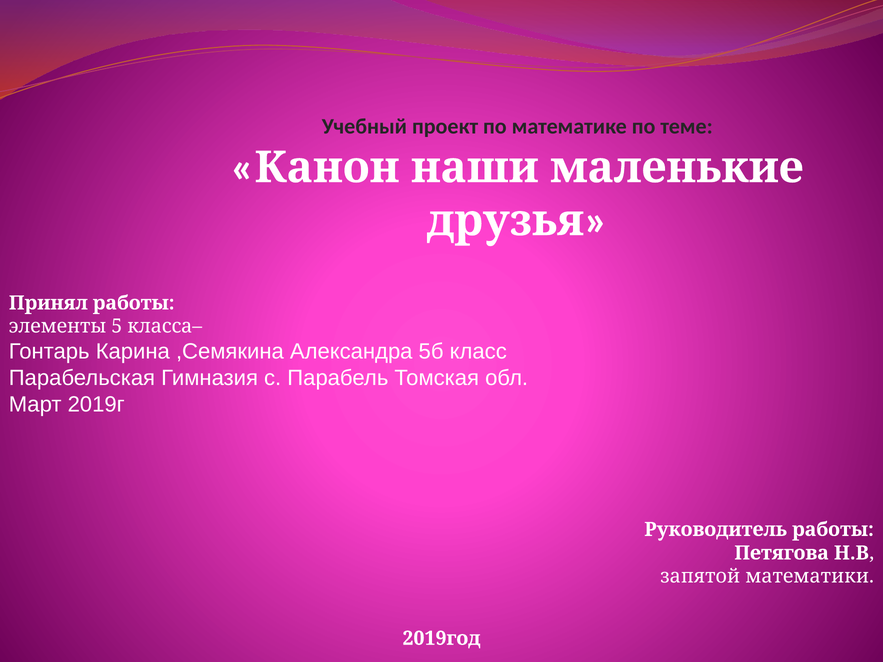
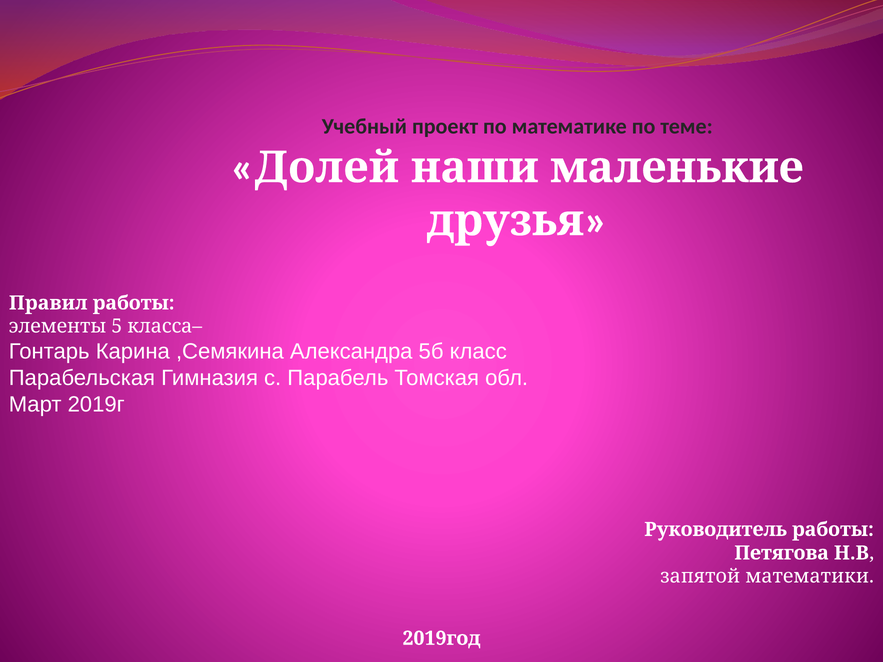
Канон: Канон -> Долей (327, 168)
Принял: Принял -> Правил (48, 303)
